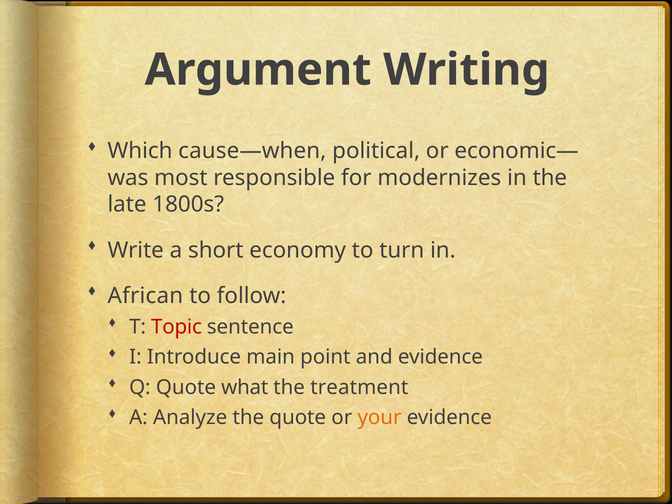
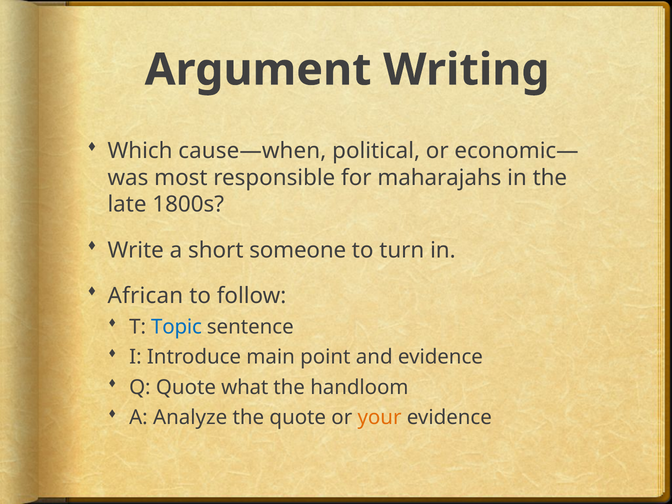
modernizes: modernizes -> maharajahs (439, 178)
economy: economy -> someone (298, 250)
Topic colour: red -> blue (176, 327)
treatment: treatment -> handloom (359, 387)
